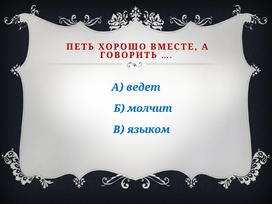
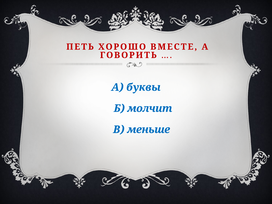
ведет: ведет -> буквы (143, 87)
языком: языком -> меньше (149, 130)
